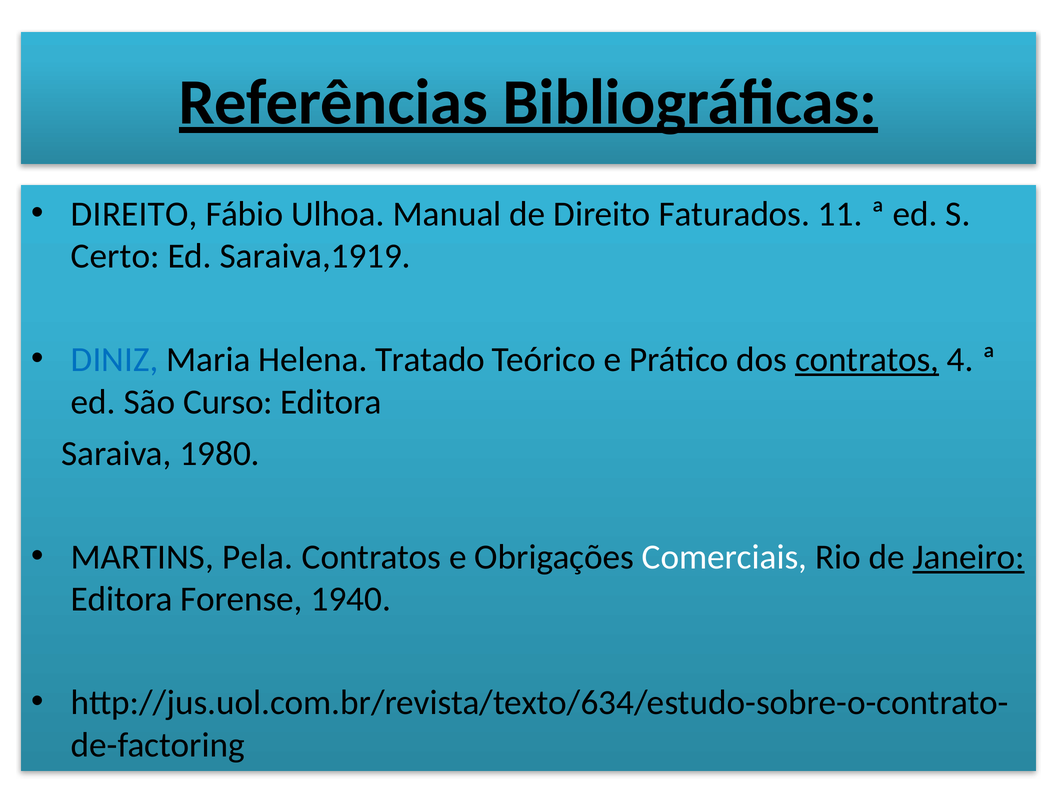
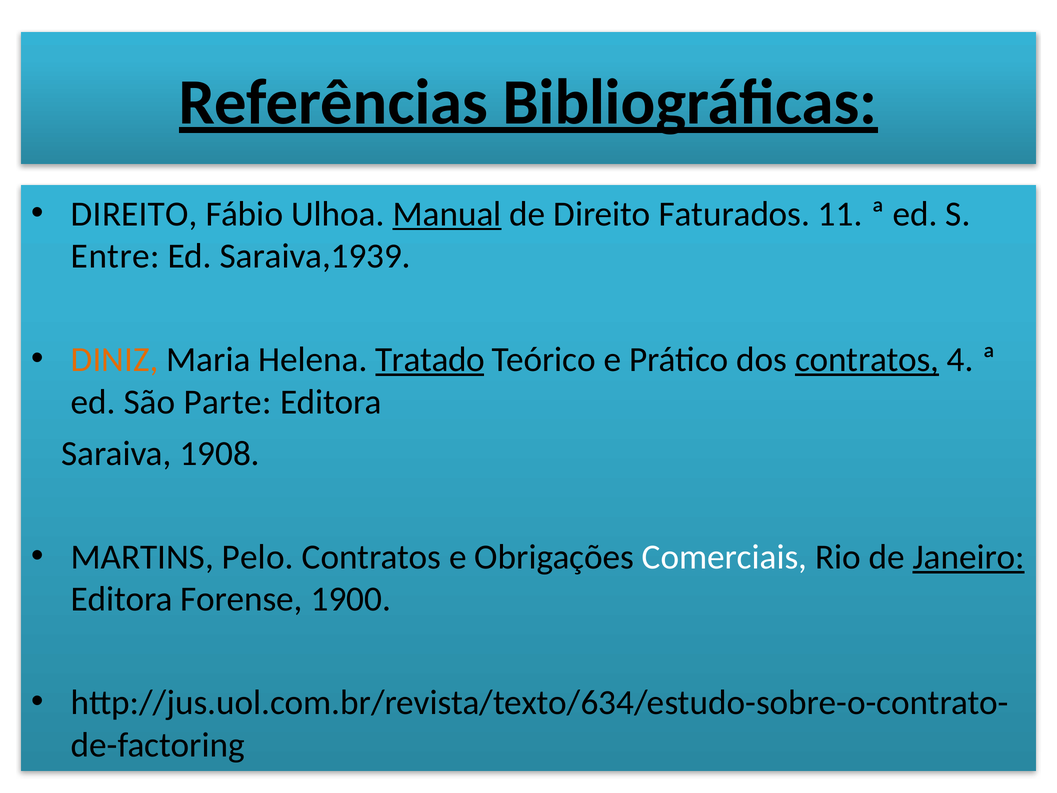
Manual underline: none -> present (447, 214)
Certo: Certo -> Entre (115, 256)
Saraiva,1919: Saraiva,1919 -> Saraiva,1939 (315, 256)
DINIZ colour: blue -> orange (115, 360)
Tratado underline: none -> present (430, 360)
Curso: Curso -> Parte (228, 402)
1980: 1980 -> 1908 (220, 453)
Pela: Pela -> Pelo (258, 557)
1940: 1940 -> 1900 (351, 599)
